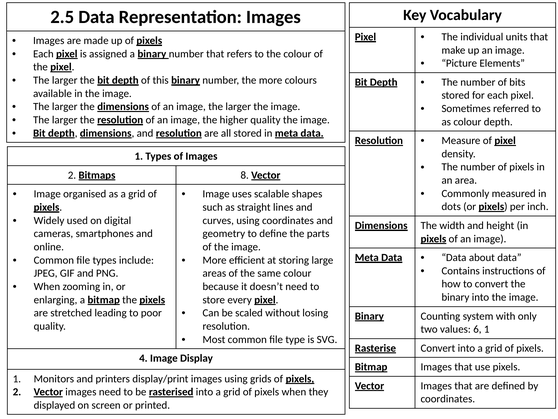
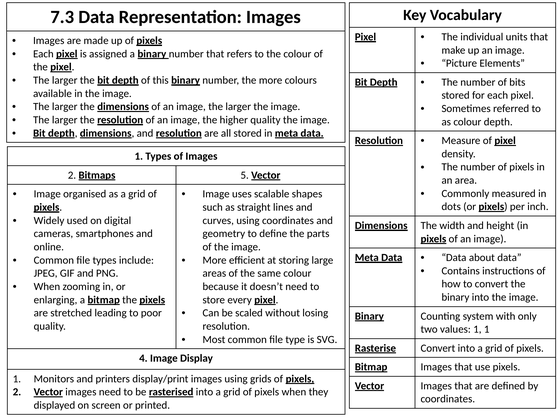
2.5: 2.5 -> 7.3 (62, 17)
8: 8 -> 5 (245, 175)
values 6: 6 -> 1 (477, 329)
